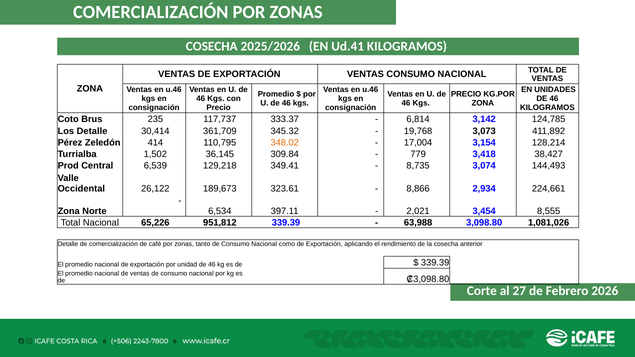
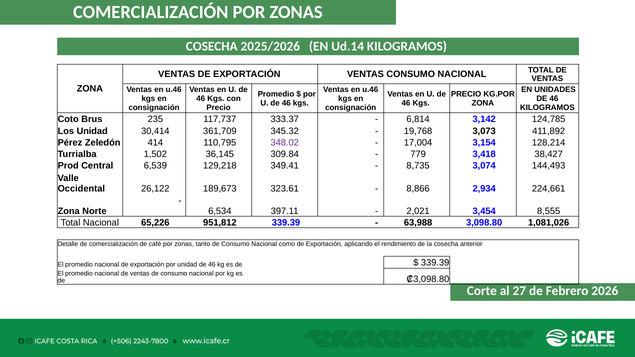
Ud.41: Ud.41 -> Ud.14 (348, 46)
Los Detalle: Detalle -> Unidad (92, 131)
348.02 colour: orange -> purple (285, 143)
